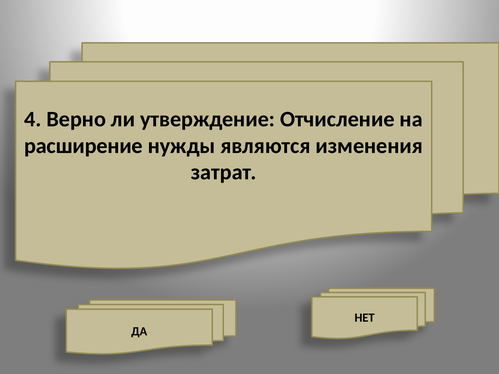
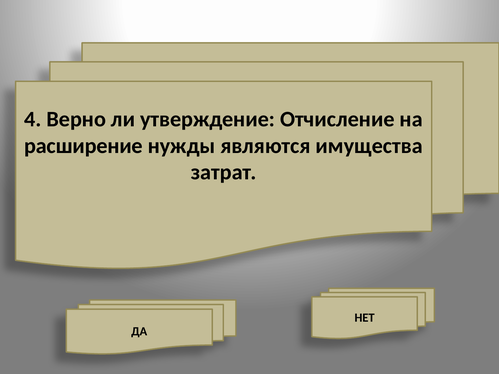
изменения: изменения -> имущества (369, 146)
